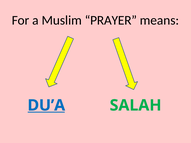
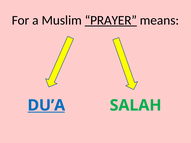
PRAYER underline: none -> present (111, 20)
